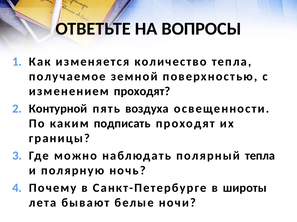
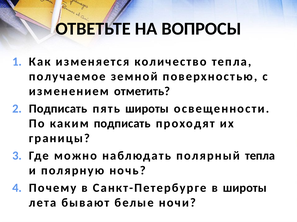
изменением проходят: проходят -> отметить (142, 91)
Контурной: Контурной -> Подписать (58, 109)
пять воздуха: воздуха -> широты (147, 109)
